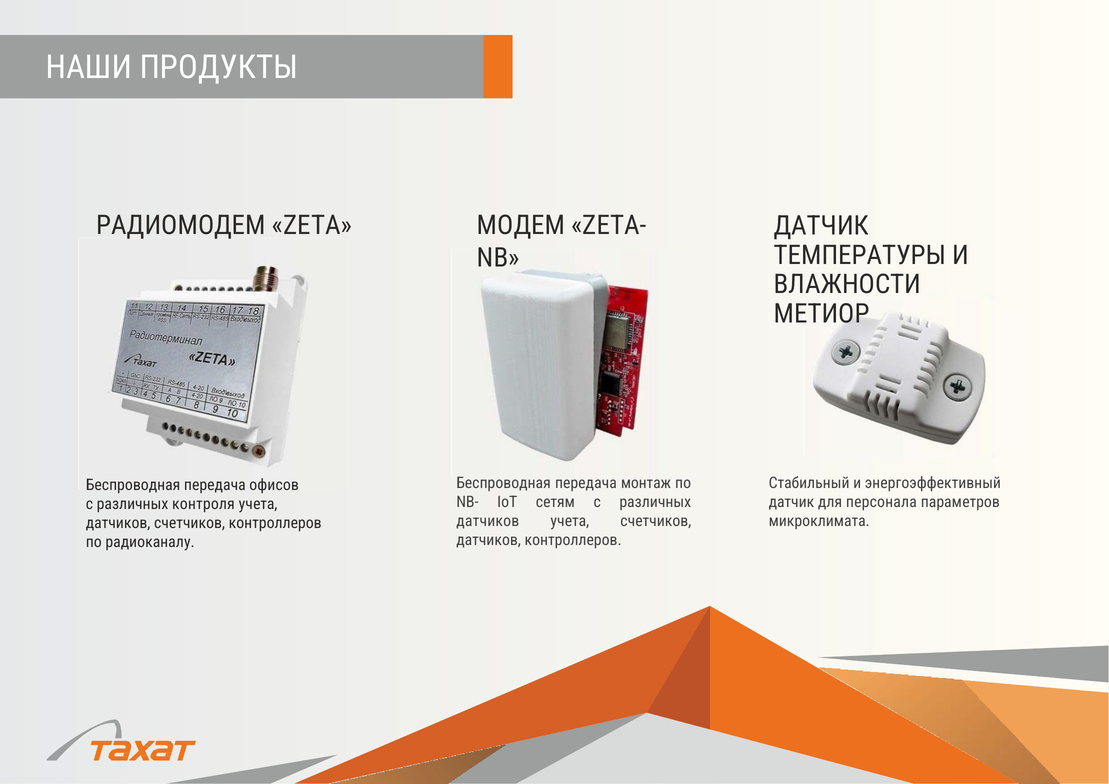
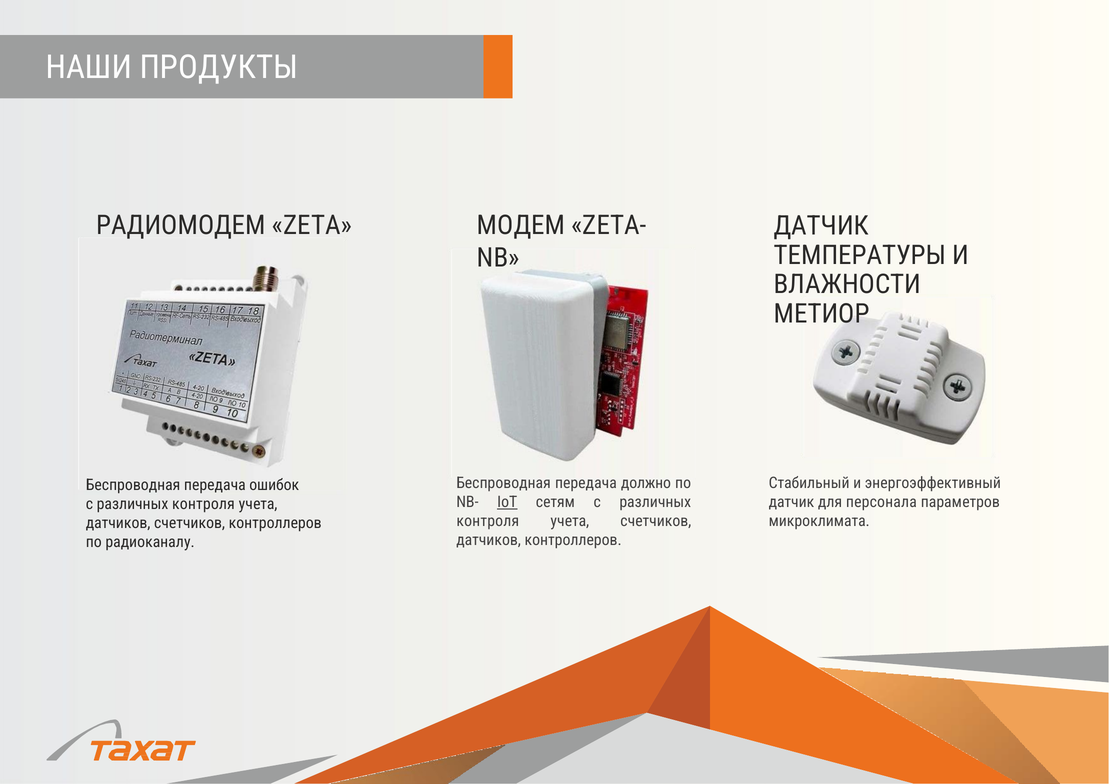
монтаж: монтаж -> должно (646, 483)
офисов: офисов -> ошибок (274, 485)
IoT underline: none -> present (507, 502)
датчиков: датчиков -> контроля (488, 521)
